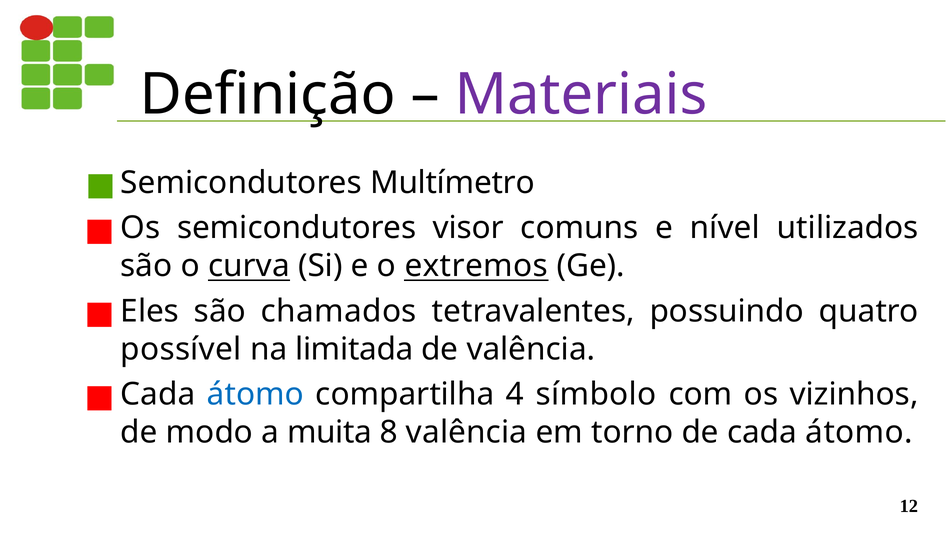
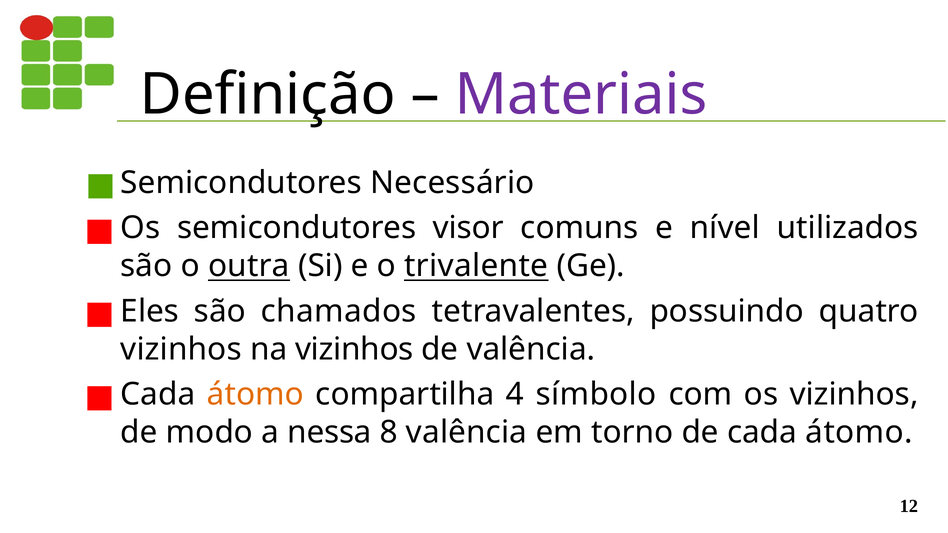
Multímetro: Multímetro -> Necessário (452, 183)
curva: curva -> outra (249, 266)
extremos: extremos -> trivalente (476, 266)
possível: possível -> vizinhos (181, 349)
na limitada: limitada -> vizinhos (354, 349)
átomo colour: blue -> orange (255, 395)
muita: muita -> nessa (330, 433)
